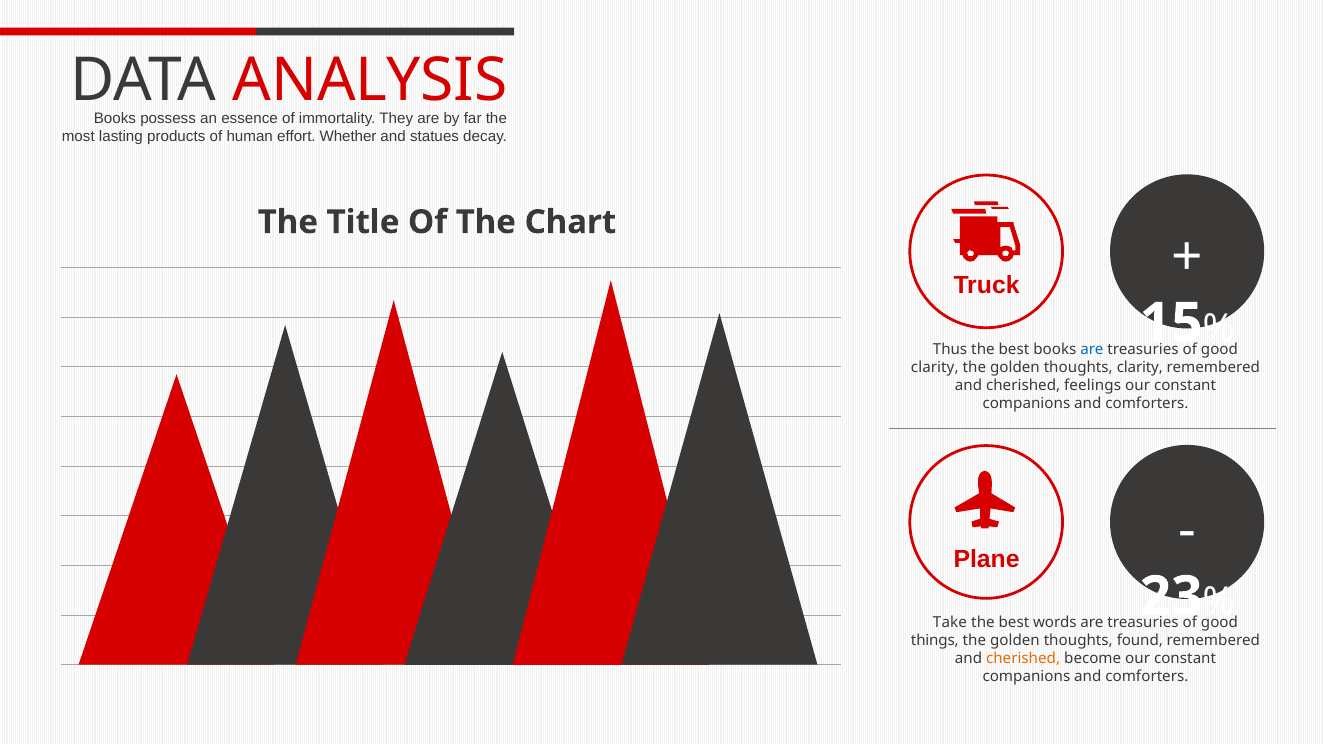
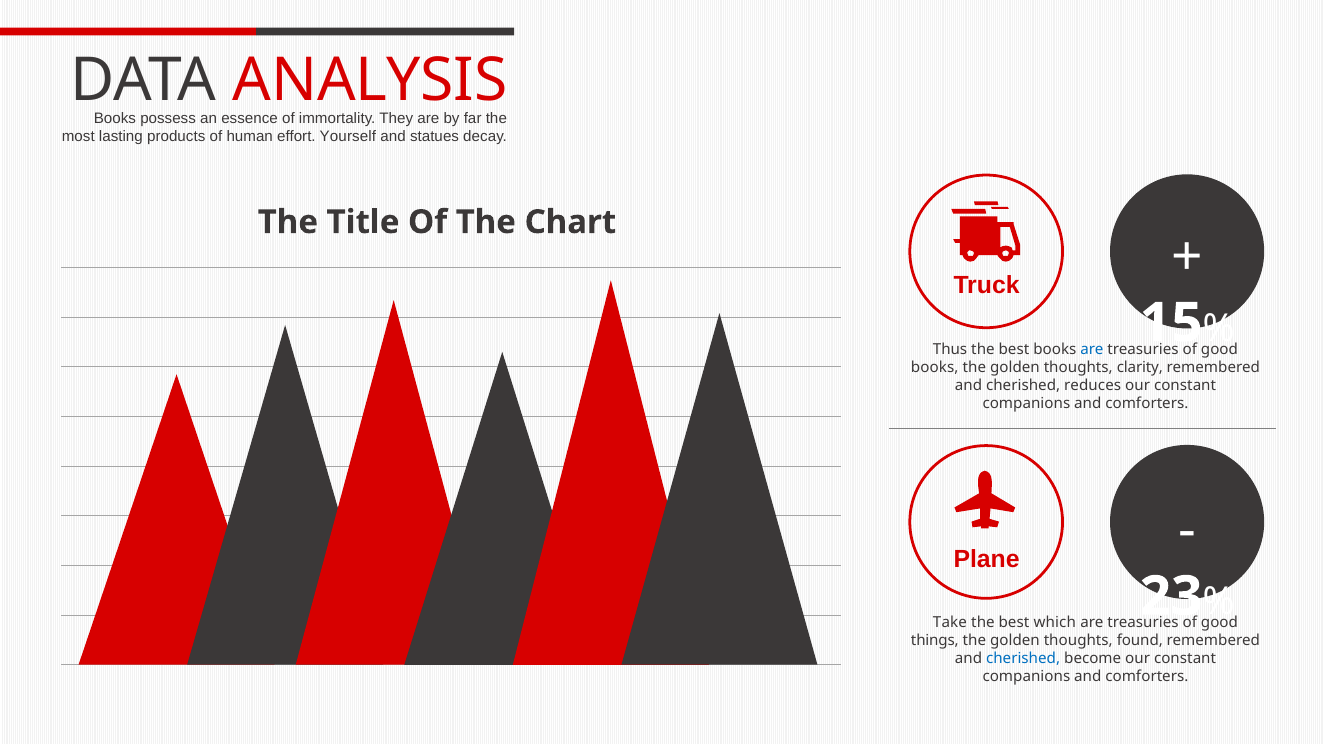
Whether: Whether -> Yourself (348, 136)
clarity: clarity -> books (935, 367)
feelings: feelings -> reduces (1093, 386)
words: words -> which (1055, 622)
cherished colour: orange -> blue (1023, 659)
